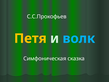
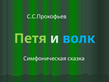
Петя colour: yellow -> light green (30, 38)
